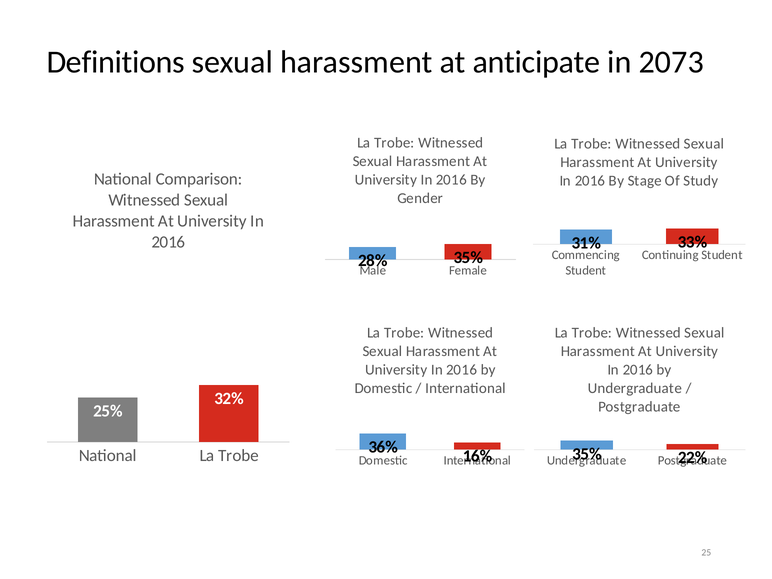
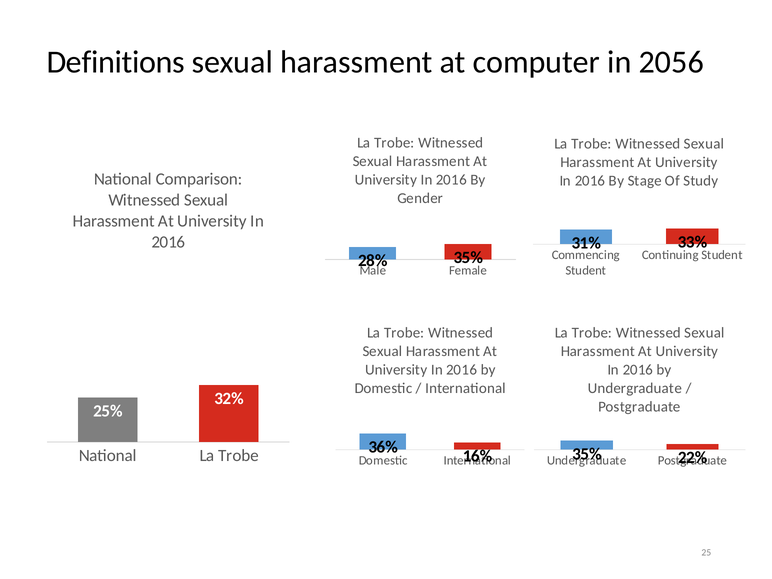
anticipate: anticipate -> computer (536, 62)
2073: 2073 -> 2056 (671, 62)
